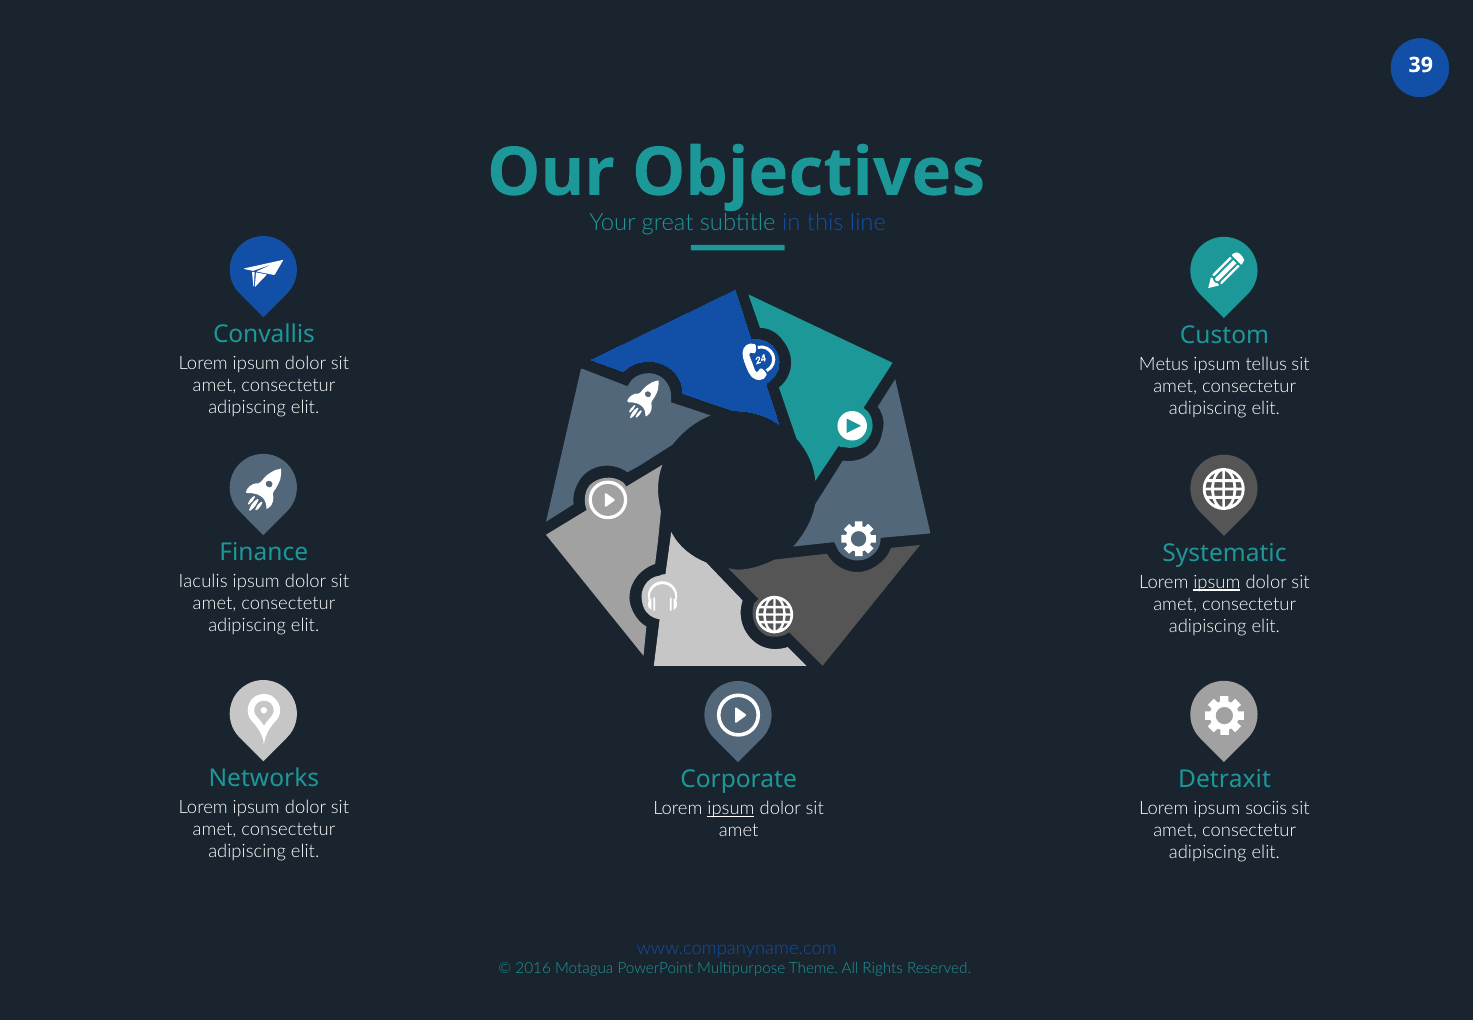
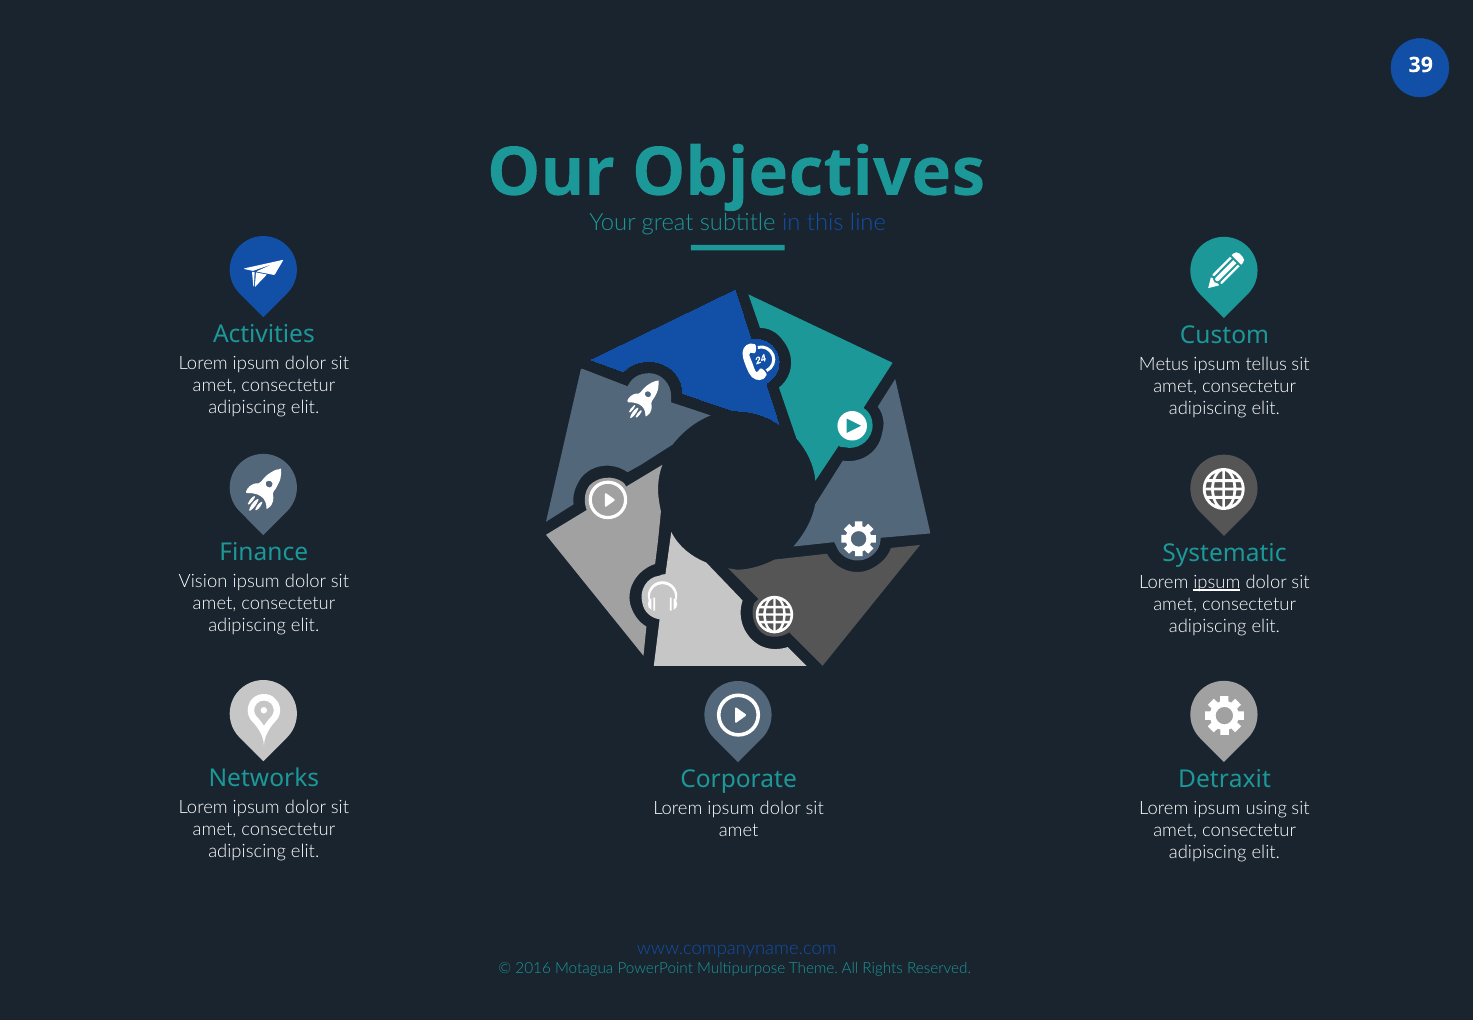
Convallis: Convallis -> Activities (264, 334)
Iaculis: Iaculis -> Vision (203, 581)
sociis: sociis -> using (1266, 808)
ipsum underline: present -> none (731, 808)
